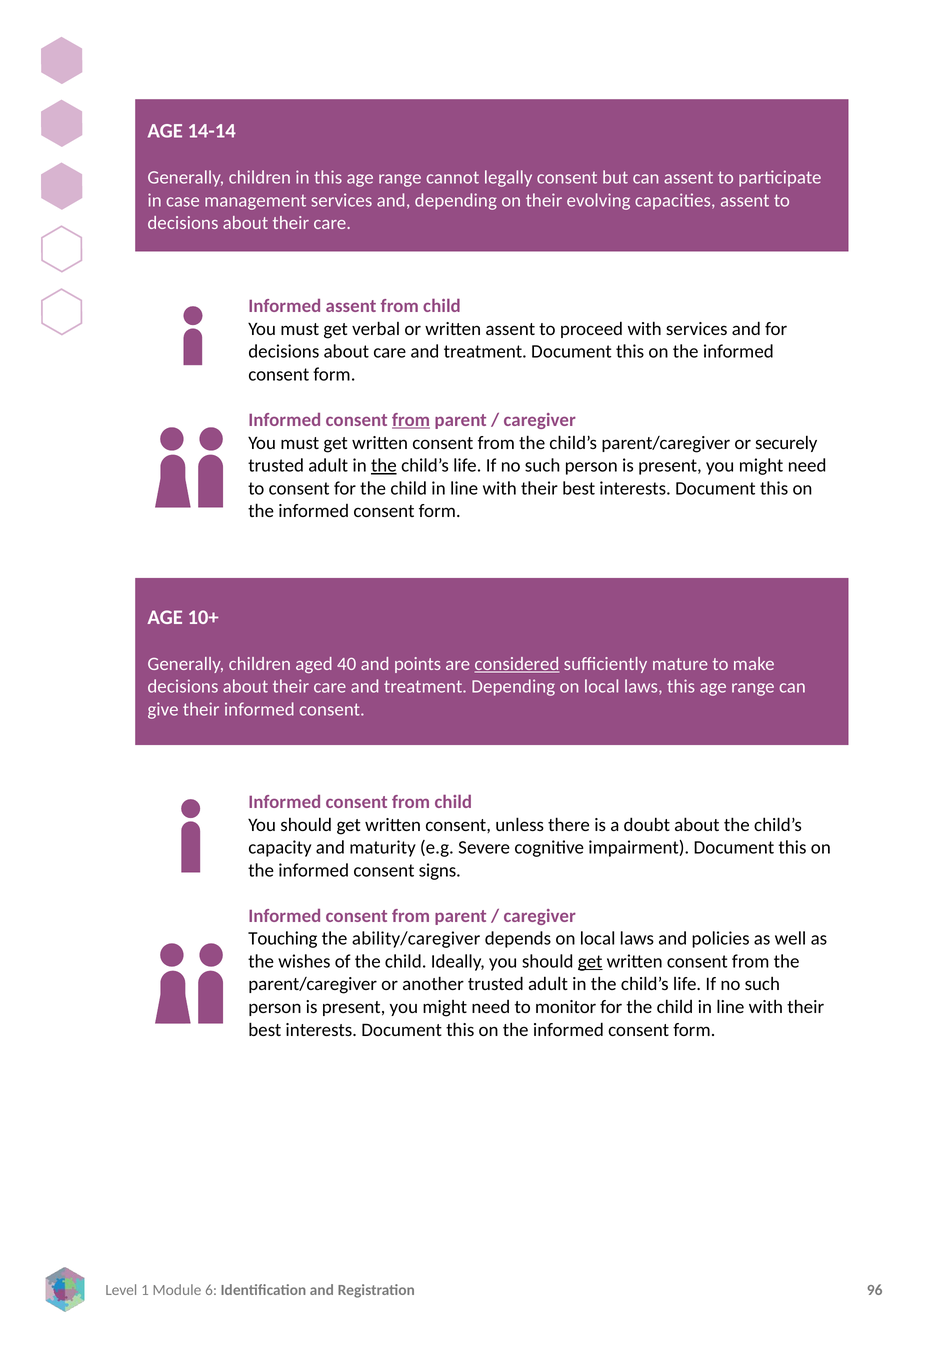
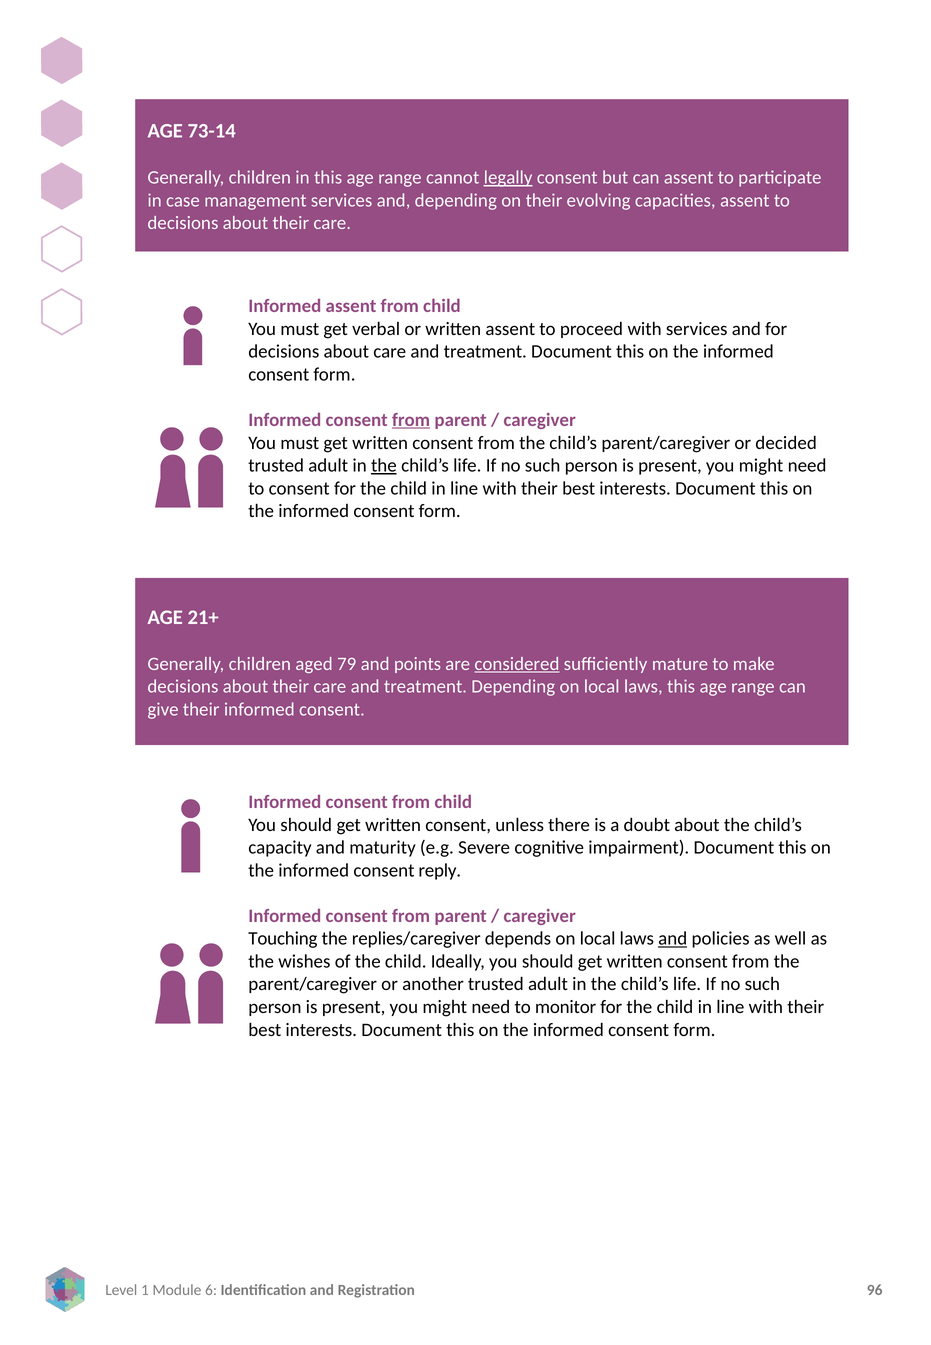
14-14: 14-14 -> 73-14 (212, 131)
legally underline: none -> present (508, 178)
securely: securely -> decided (786, 443)
10+: 10+ -> 21+ (203, 617)
40: 40 -> 79 (347, 664)
signs: signs -> reply (440, 870)
ability/caregiver: ability/caregiver -> replies/caregiver (416, 939)
and underline: none -> present (673, 939)
get underline: present -> none (590, 961)
